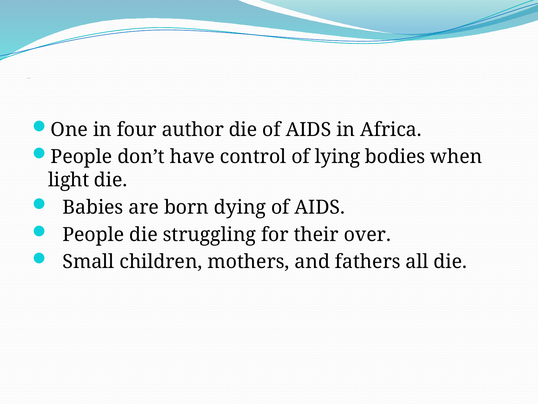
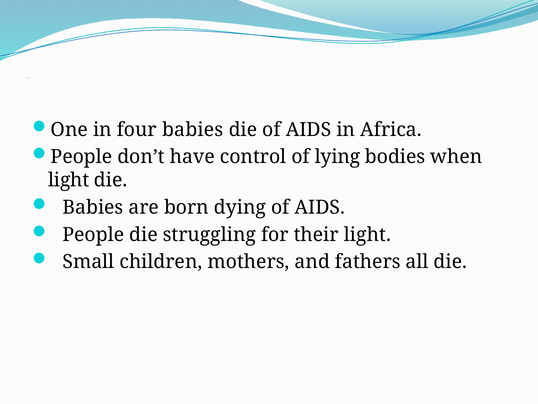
four author: author -> babies (193, 130)
their over: over -> light (367, 234)
